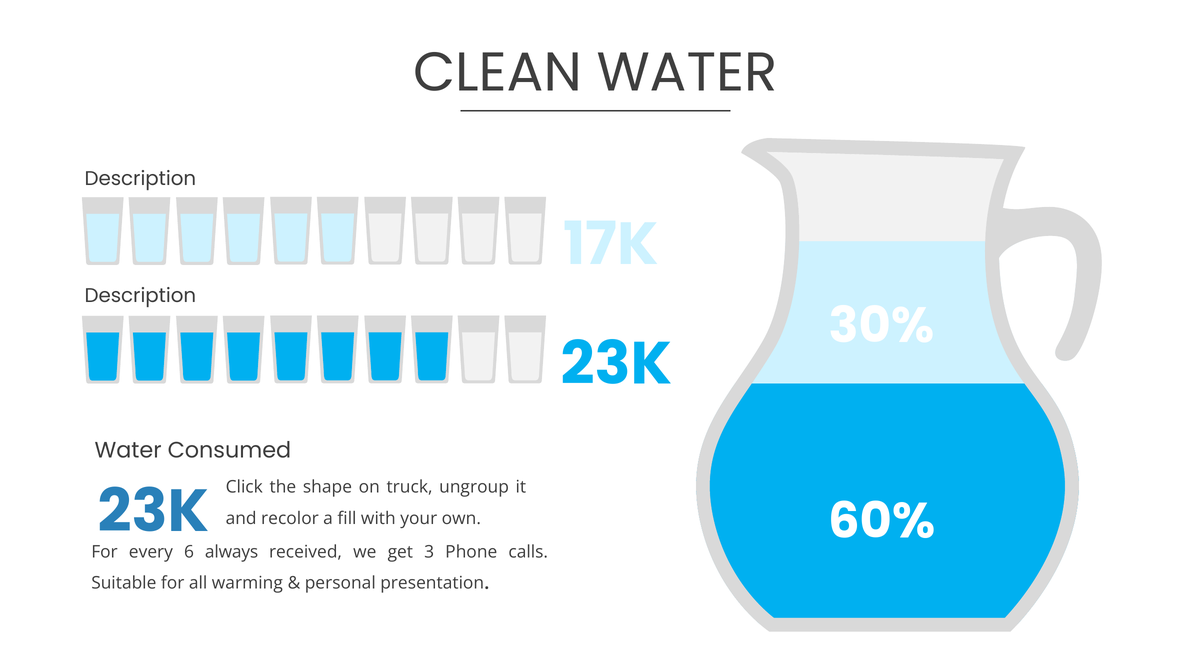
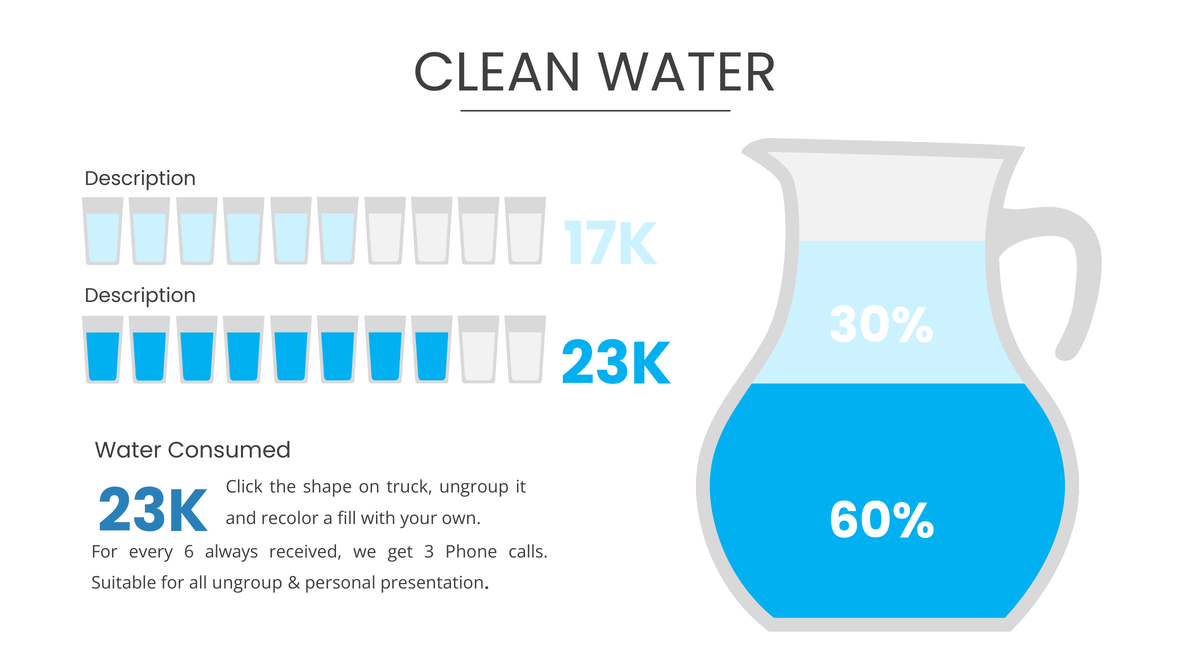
all warming: warming -> ungroup (247, 583)
